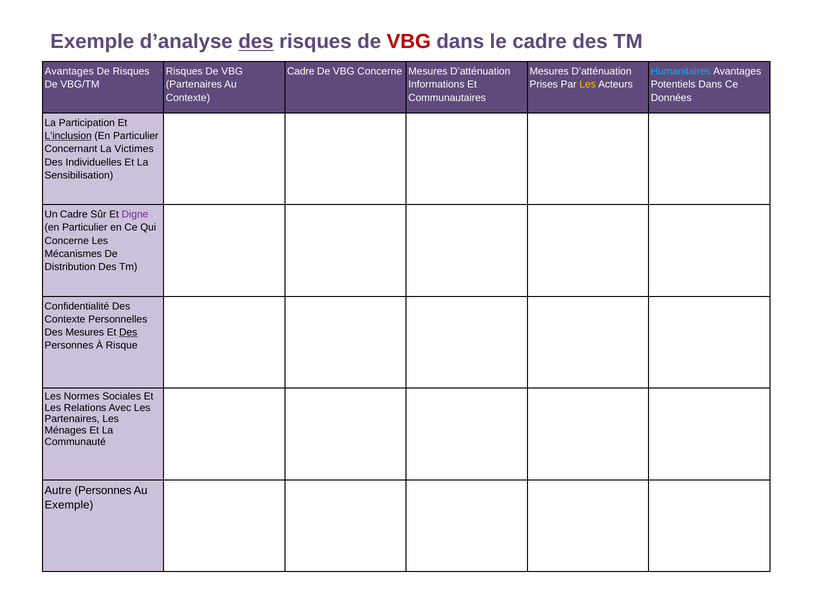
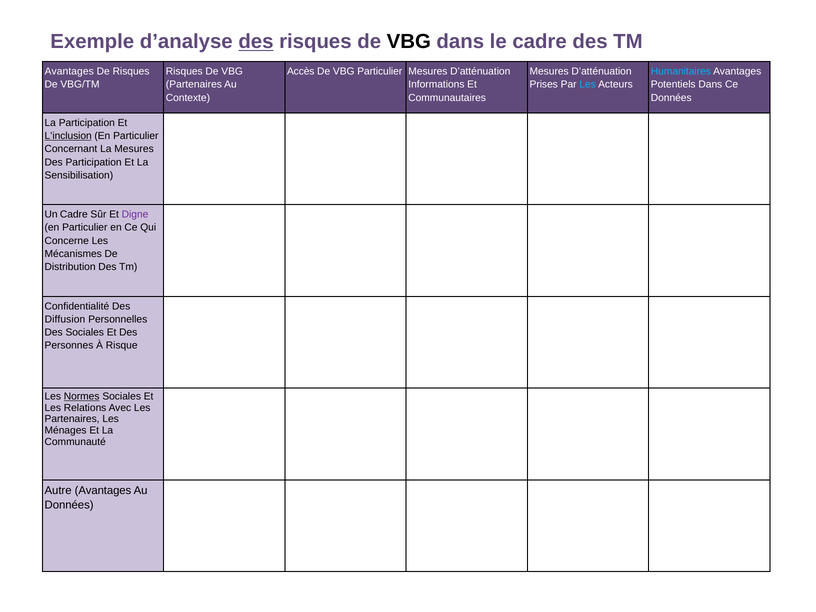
VBG colour: red -> black (409, 42)
Cadre: Cadre -> Accès (301, 71)
VBG Concerne: Concerne -> Particulier (380, 71)
Les colour: yellow -> light blue (588, 85)
La Victimes: Victimes -> Mesures (134, 149)
Des Individuelles: Individuelles -> Participation (94, 162)
Contexte: Contexte -> Diffusion (65, 319)
Des Mesures: Mesures -> Sociales (85, 332)
Des underline: present -> none (128, 332)
Normes underline: none -> present (82, 396)
Autre Personnes: Personnes -> Avantages (103, 490)
Exemple: Exemple -> Données (69, 505)
